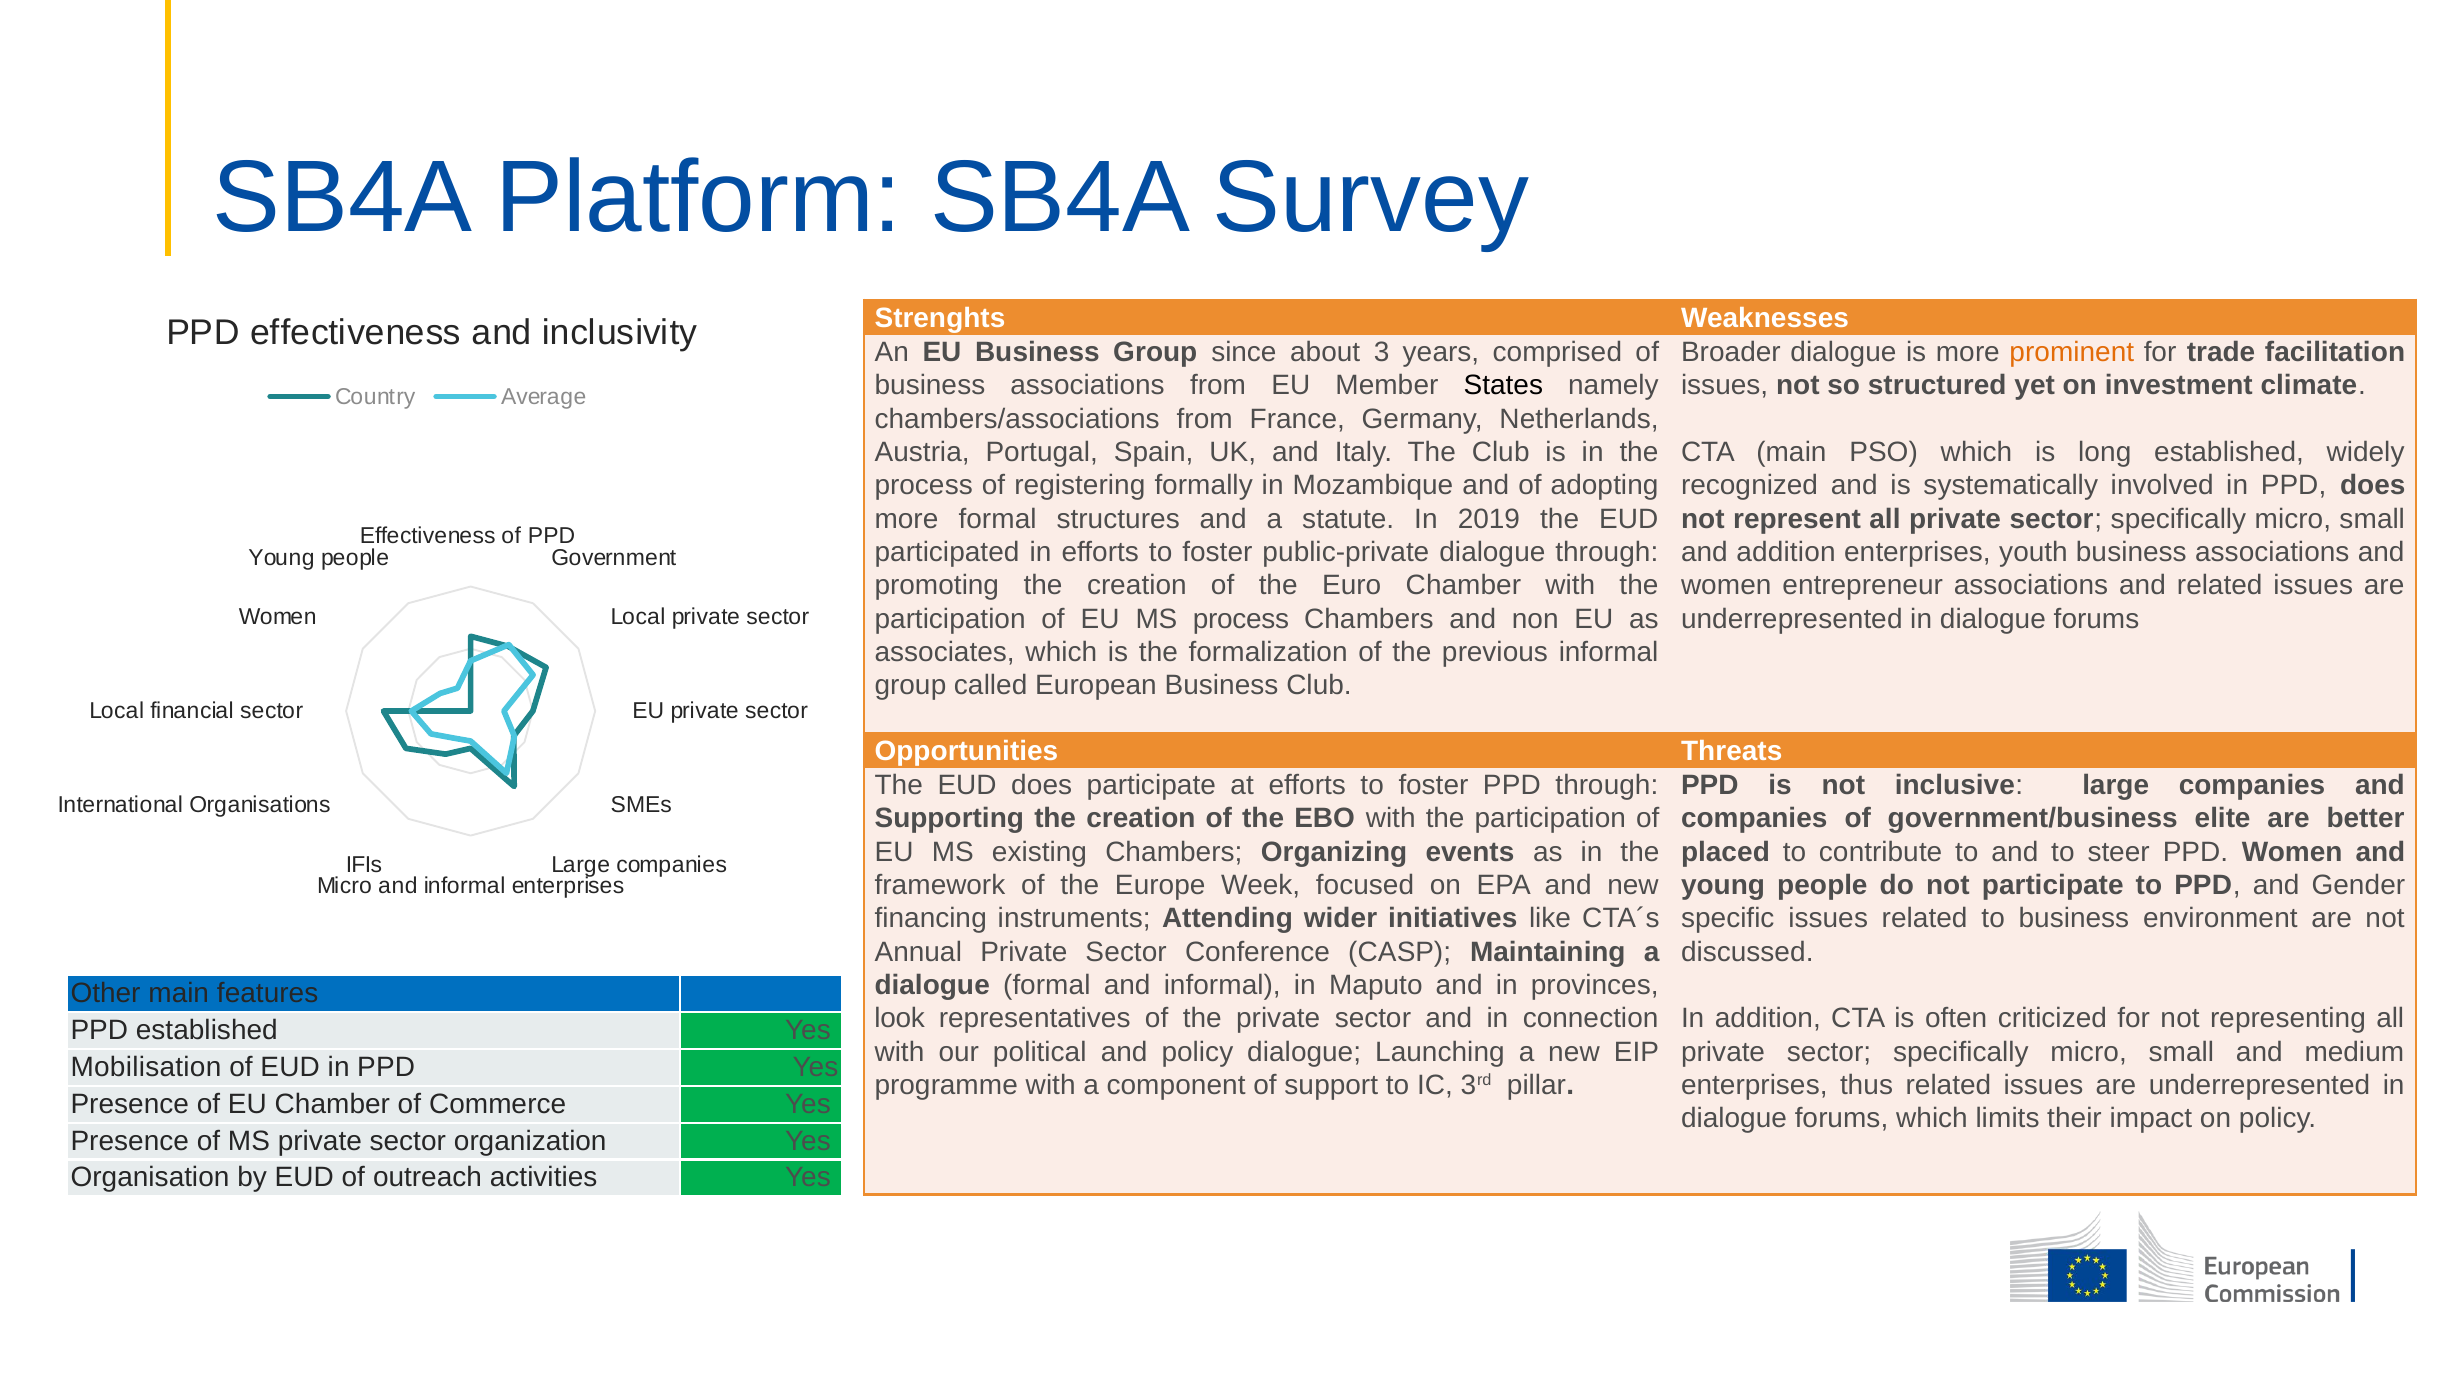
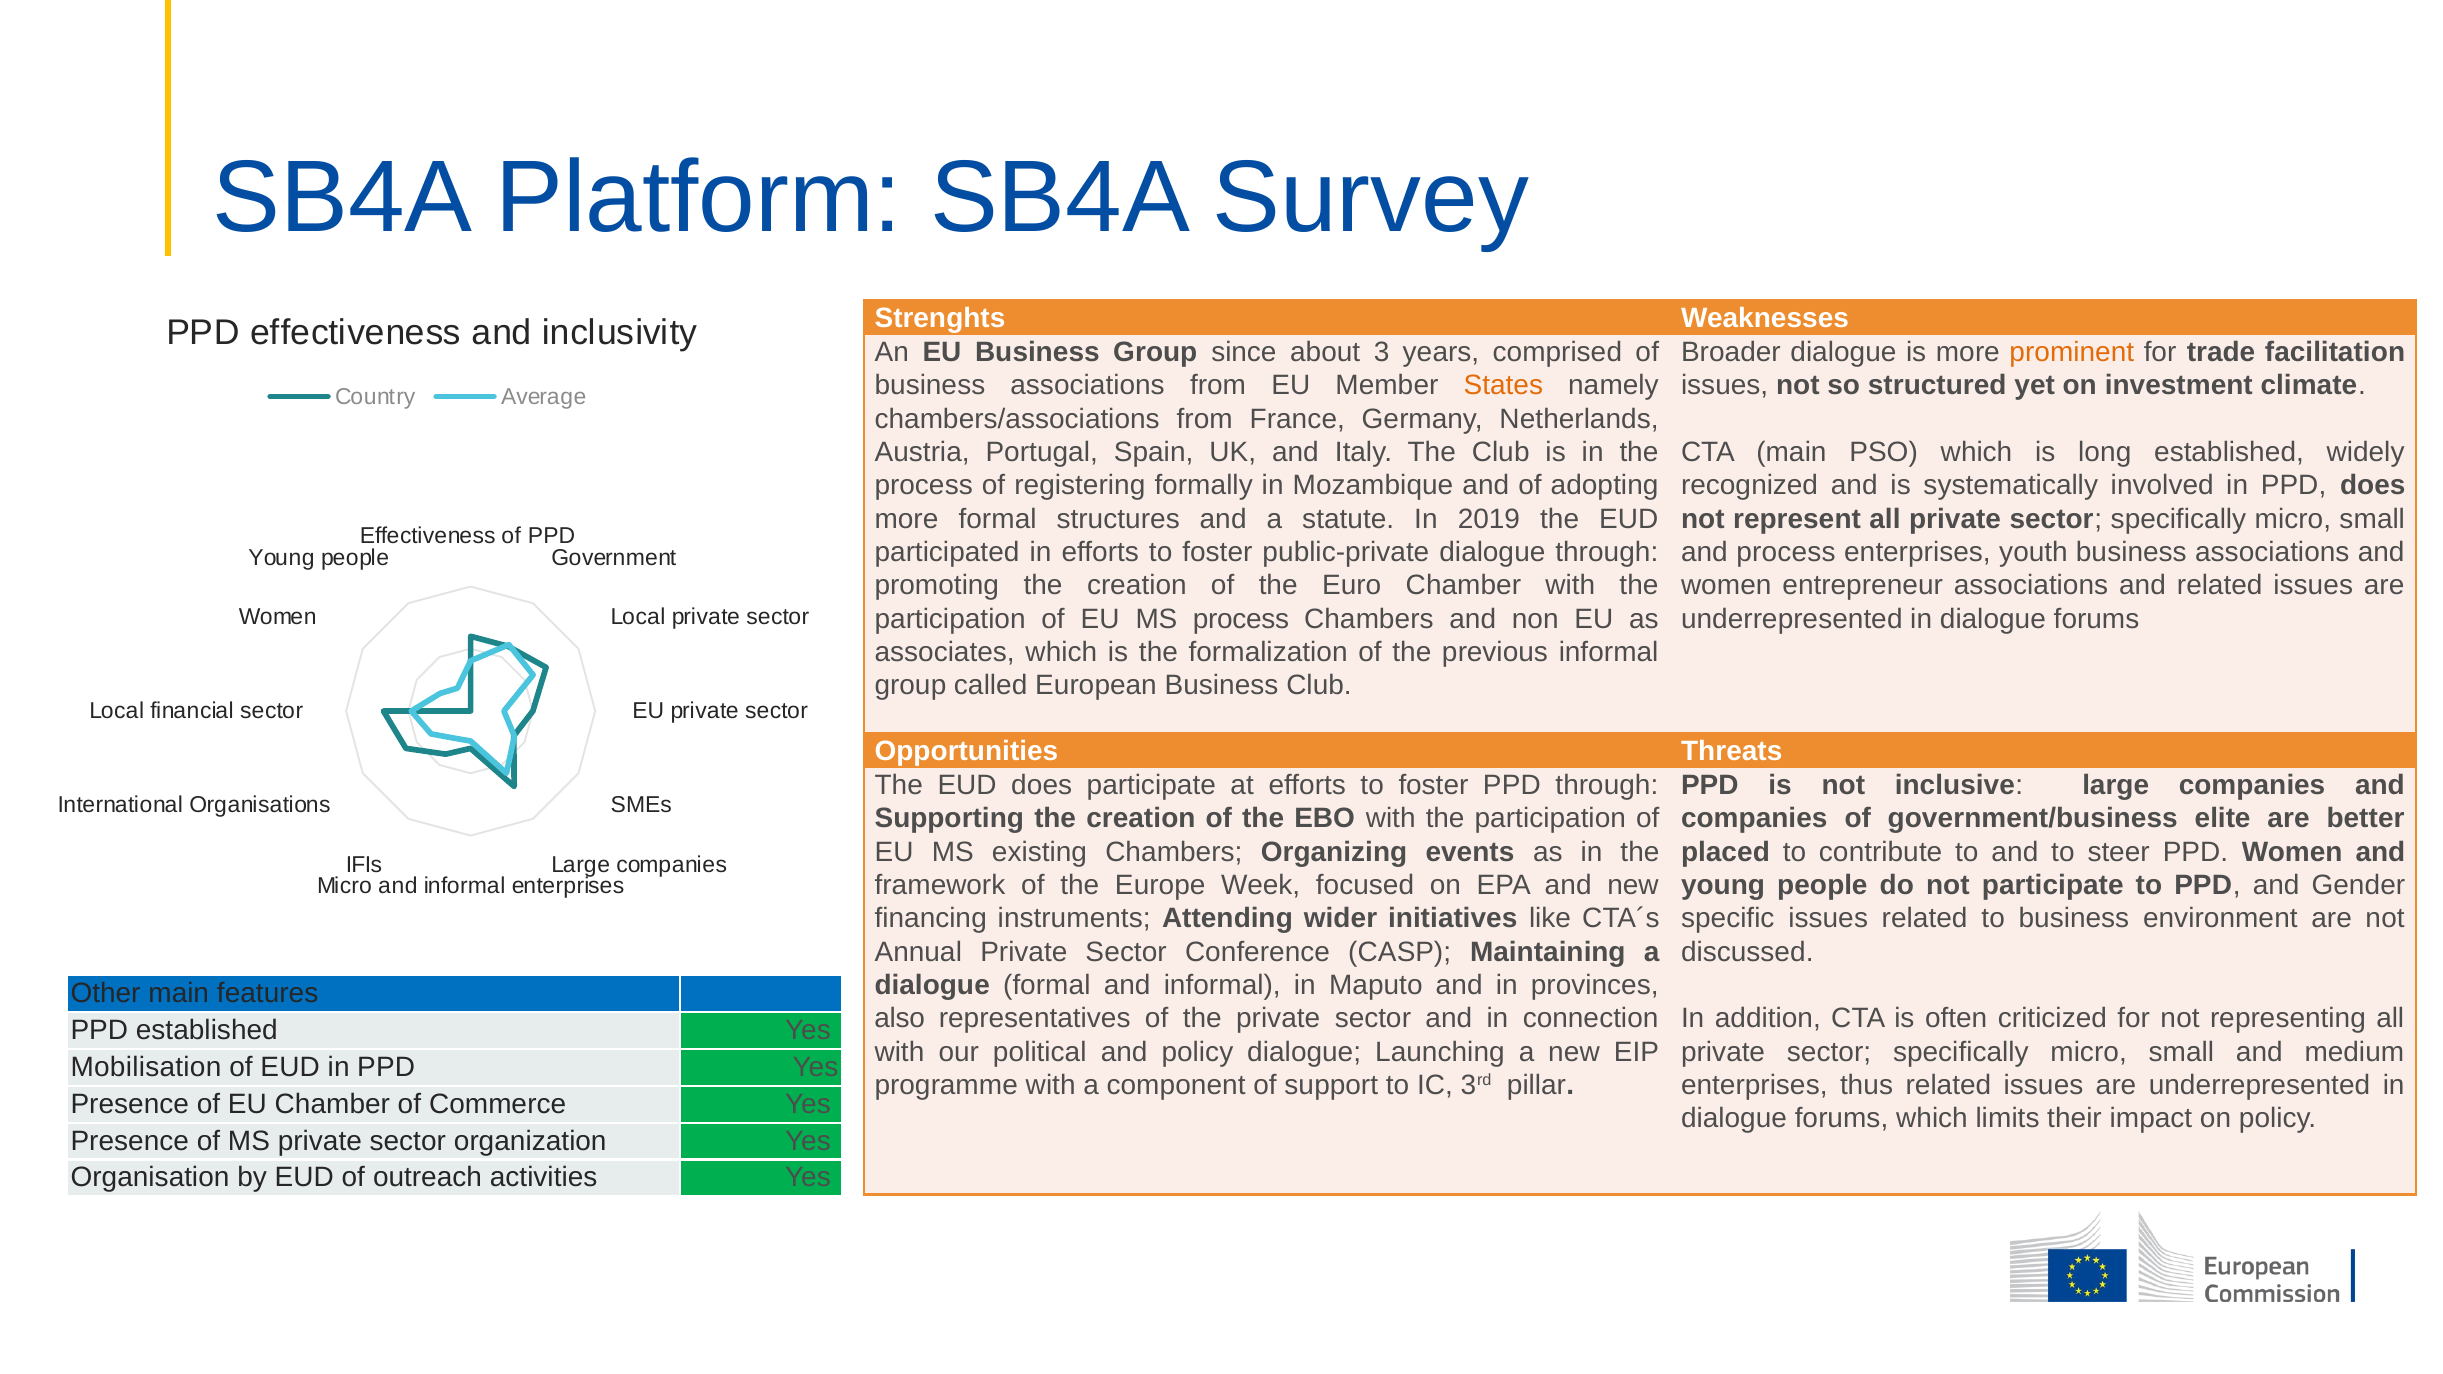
States colour: black -> orange (1503, 386)
and addition: addition -> process (1786, 552)
look: look -> also (900, 1019)
